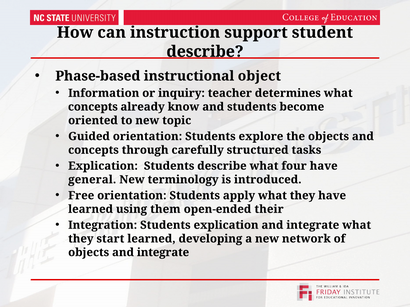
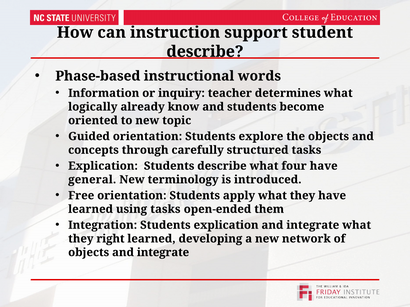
object: object -> words (259, 76)
concepts: concepts -> logically (93, 107)
using them: them -> tasks (165, 209)
their: their -> them (269, 209)
start: start -> right (110, 239)
